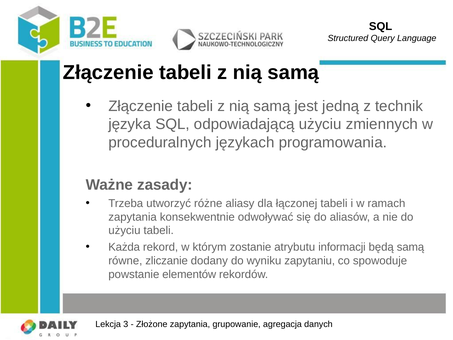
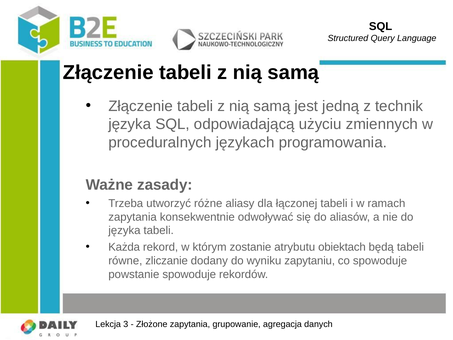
użyciu: użyciu -> języka (124, 230)
informacji: informacji -> obiektach (342, 247)
będą samą: samą -> tabeli (410, 247)
powstanie elementów: elementów -> spowoduje (189, 274)
